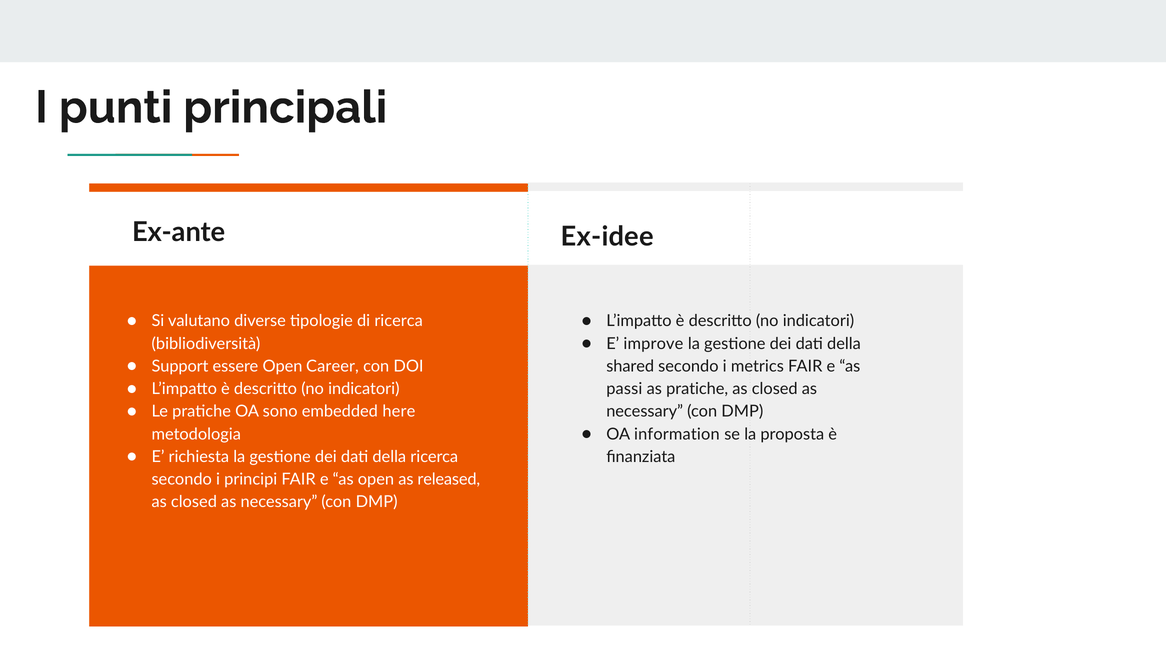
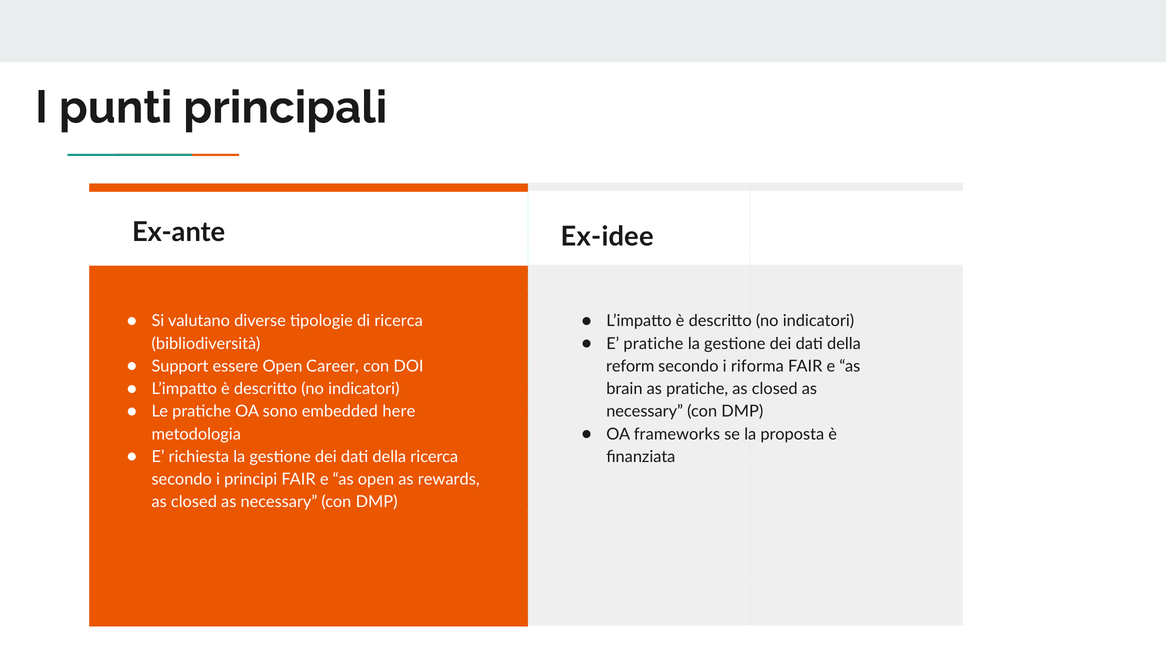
E improve: improve -> pratiche (653, 344)
shared: shared -> reform (630, 366)
metrics: metrics -> riforma (757, 366)
passi: passi -> brain (624, 389)
information: information -> frameworks (677, 434)
released: released -> rewards (449, 479)
